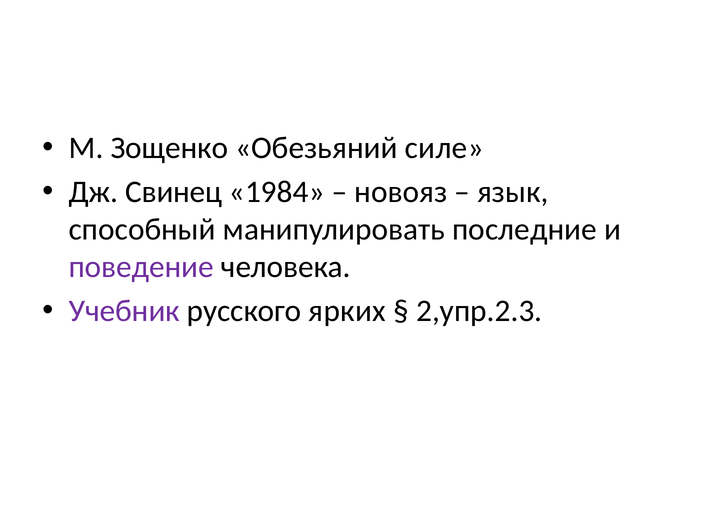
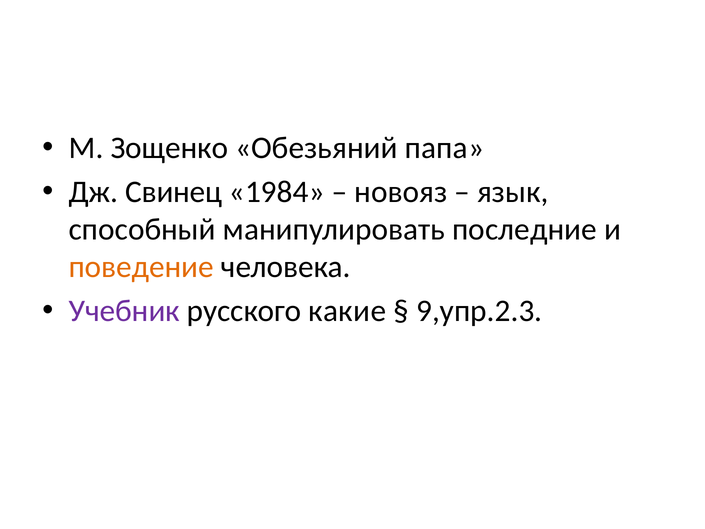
силе: силе -> папа (444, 148)
поведение colour: purple -> orange (141, 267)
ярких: ярких -> какие (347, 311)
2,упр.2.3: 2,упр.2.3 -> 9,упр.2.3 (479, 311)
